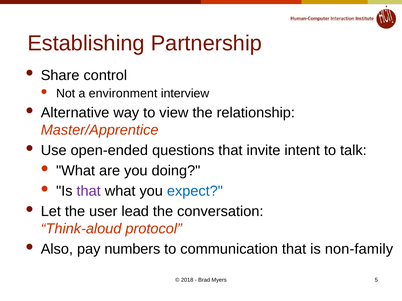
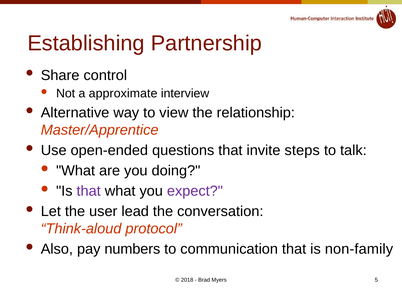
environment: environment -> approximate (123, 94)
intent: intent -> steps (302, 151)
expect colour: blue -> purple (195, 191)
